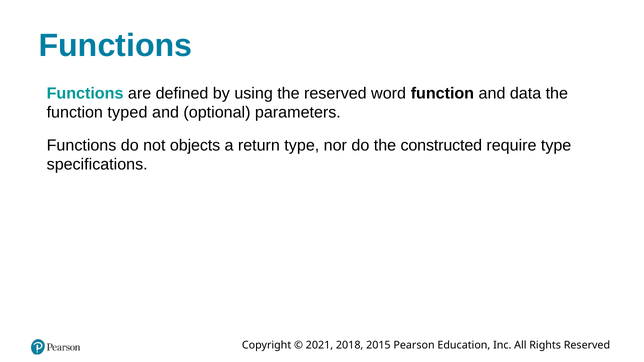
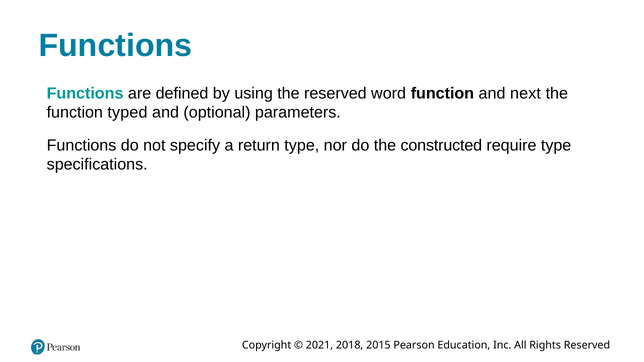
data: data -> next (525, 93)
objects: objects -> specify (195, 145)
